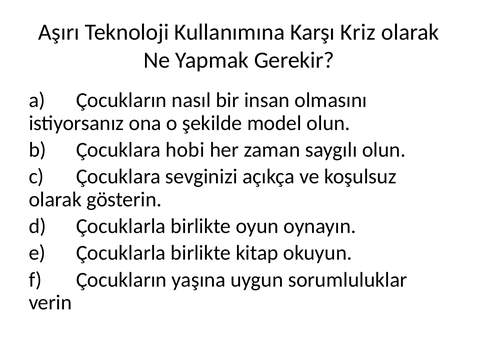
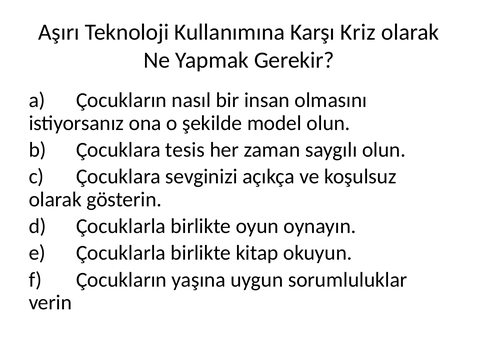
hobi: hobi -> tesis (185, 150)
